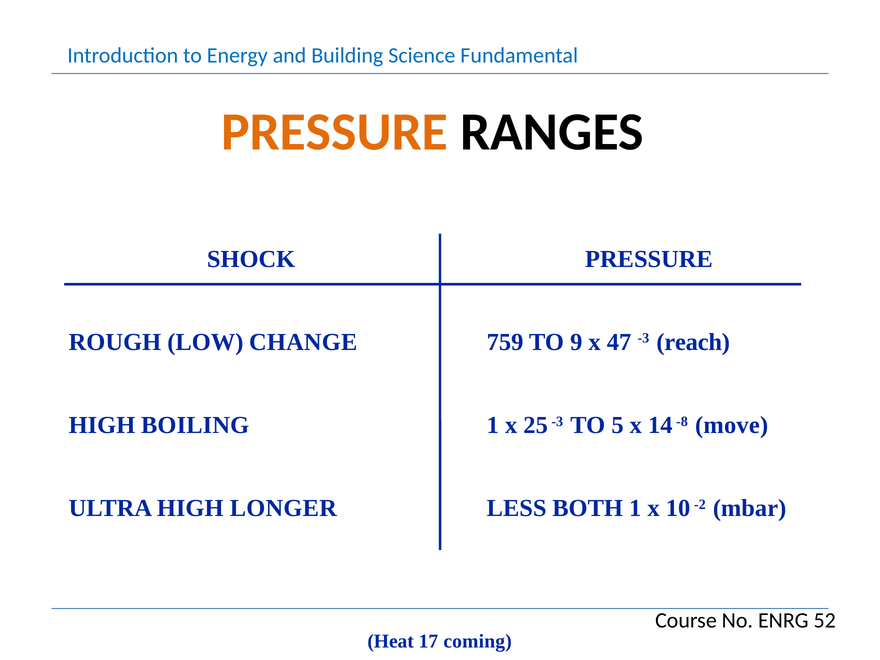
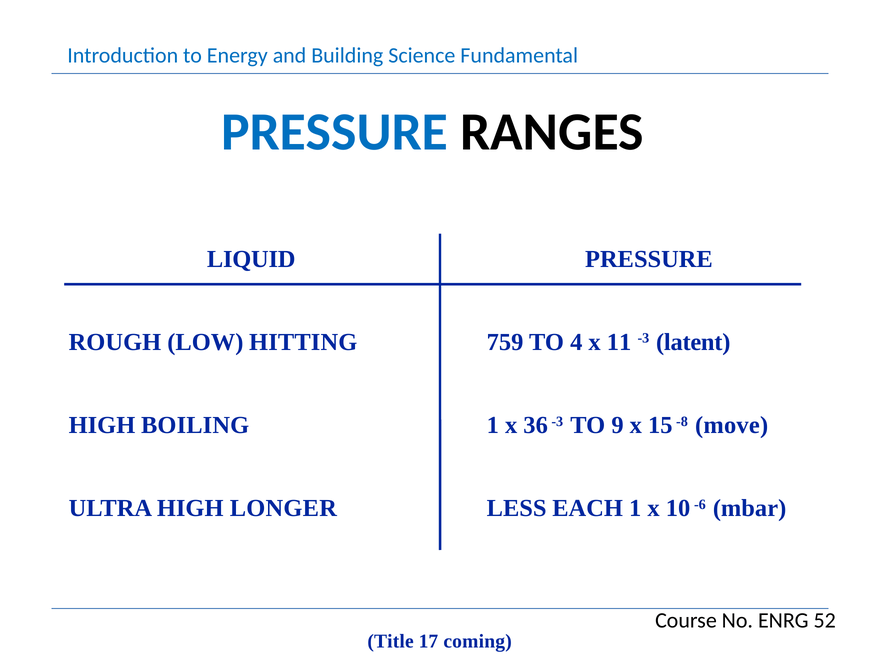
PRESSURE colour: orange -> blue (335, 132)
SHOCK: SHOCK -> LIQUID (251, 259)
CHANGE: CHANGE -> HITTING (303, 342)
9: 9 -> 4 (576, 342)
47: 47 -> 11 (619, 342)
reach: reach -> latent (693, 342)
25: 25 -> 36 (536, 425)
5: 5 -> 9 (617, 425)
14: 14 -> 15 (660, 425)
BOTH: BOTH -> EACH (588, 508)
-2: -2 -> -6 (700, 504)
Heat: Heat -> Title (391, 641)
